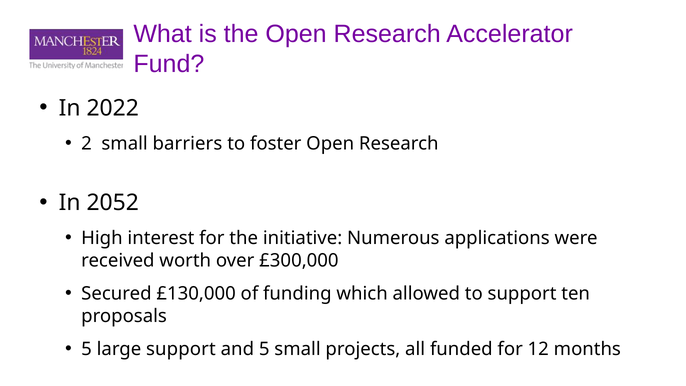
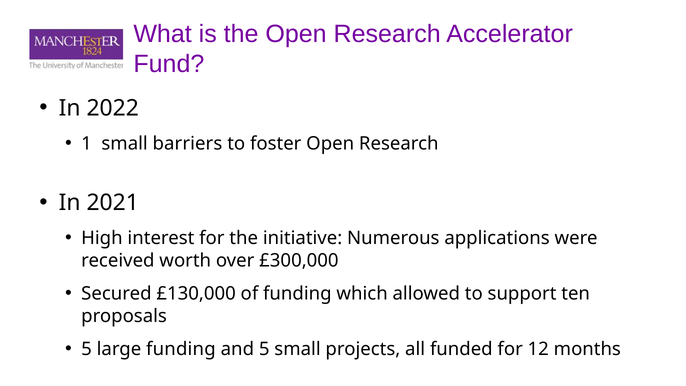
2: 2 -> 1 (87, 143)
2052: 2052 -> 2021 (113, 203)
large support: support -> funding (181, 349)
